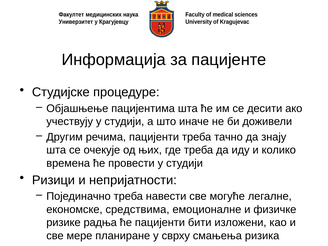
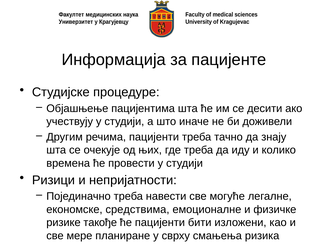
радња: радња -> такође (100, 223)
